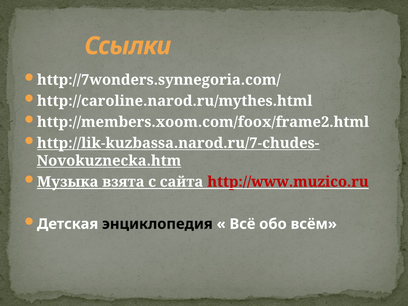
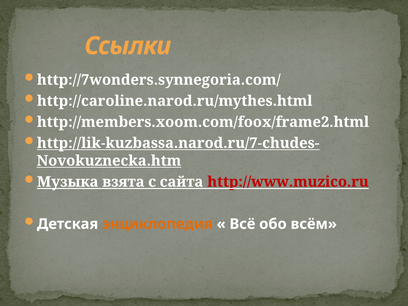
энциклопедия colour: black -> orange (157, 224)
